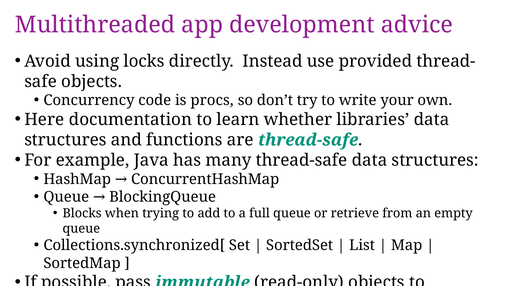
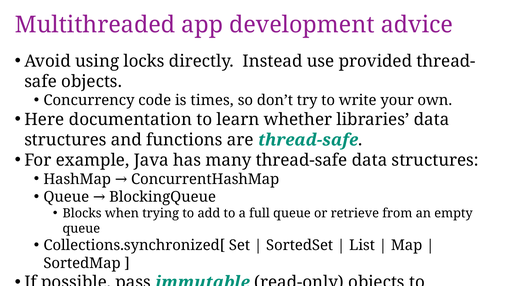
procs: procs -> times (212, 100)
